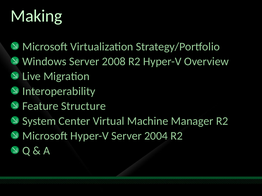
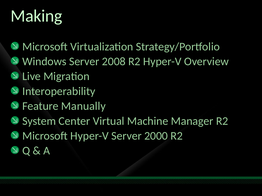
Structure: Structure -> Manually (83, 106)
2004: 2004 -> 2000 (156, 136)
